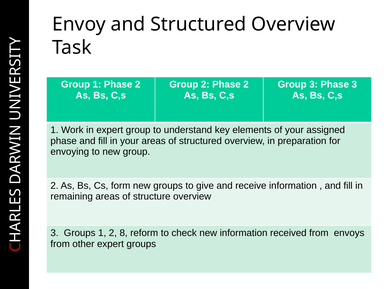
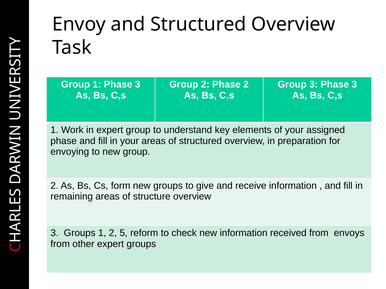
1 Phase 2: 2 -> 3 (138, 85)
8: 8 -> 5 (124, 233)
